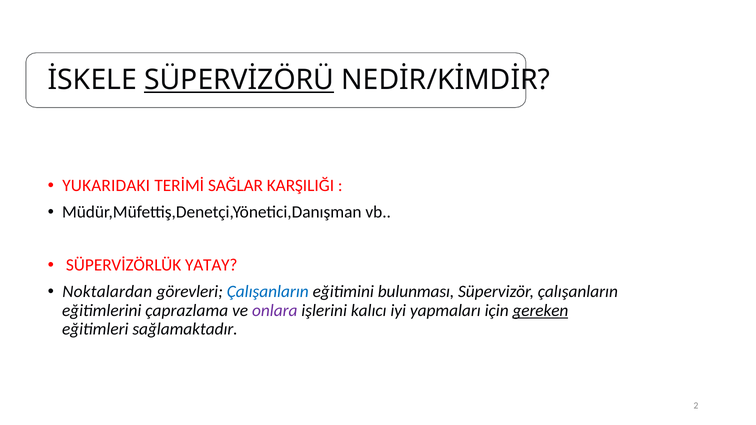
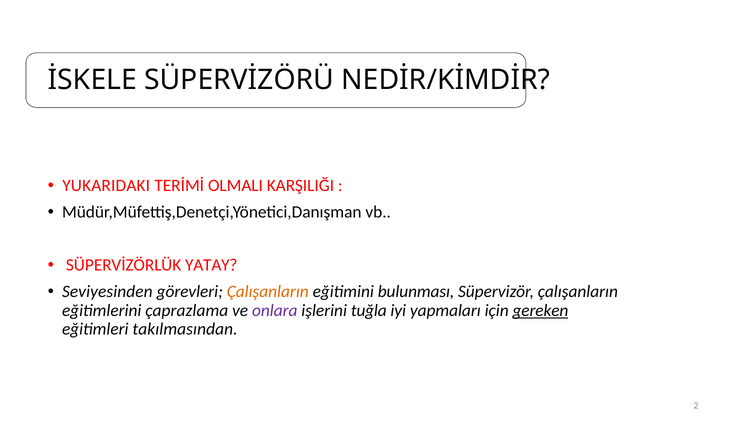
SÜPERVİZÖRÜ underline: present -> none (239, 80)
SAĞLAR: SAĞLAR -> OLMALI (235, 186)
Noktalardan: Noktalardan -> Seviyesinden (107, 292)
Çalışanların colour: blue -> orange (268, 292)
kalıcı: kalıcı -> tuğla (369, 311)
sağlamaktadır: sağlamaktadır -> takılmasından (185, 329)
